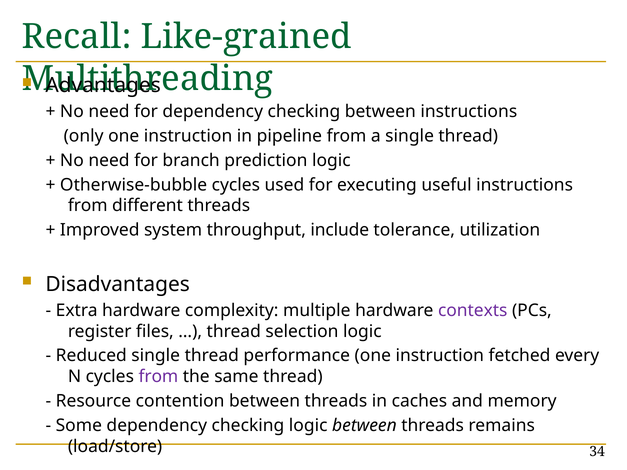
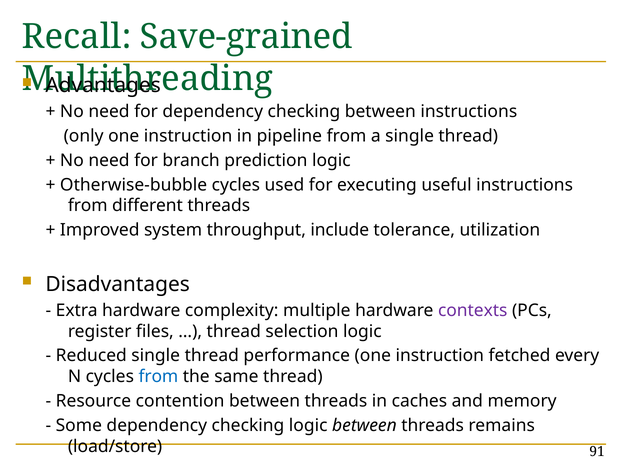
Like-grained: Like-grained -> Save-grained (246, 37)
from colour: purple -> blue (158, 377)
34: 34 -> 91 (597, 452)
